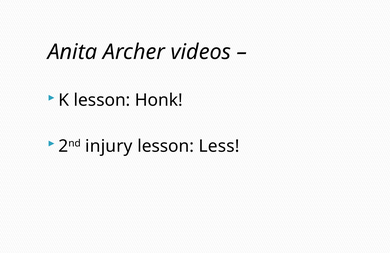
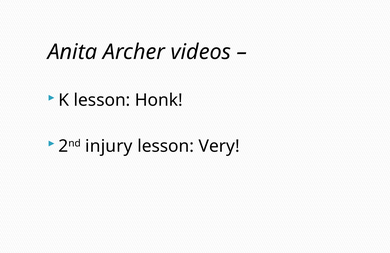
Less: Less -> Very (219, 146)
